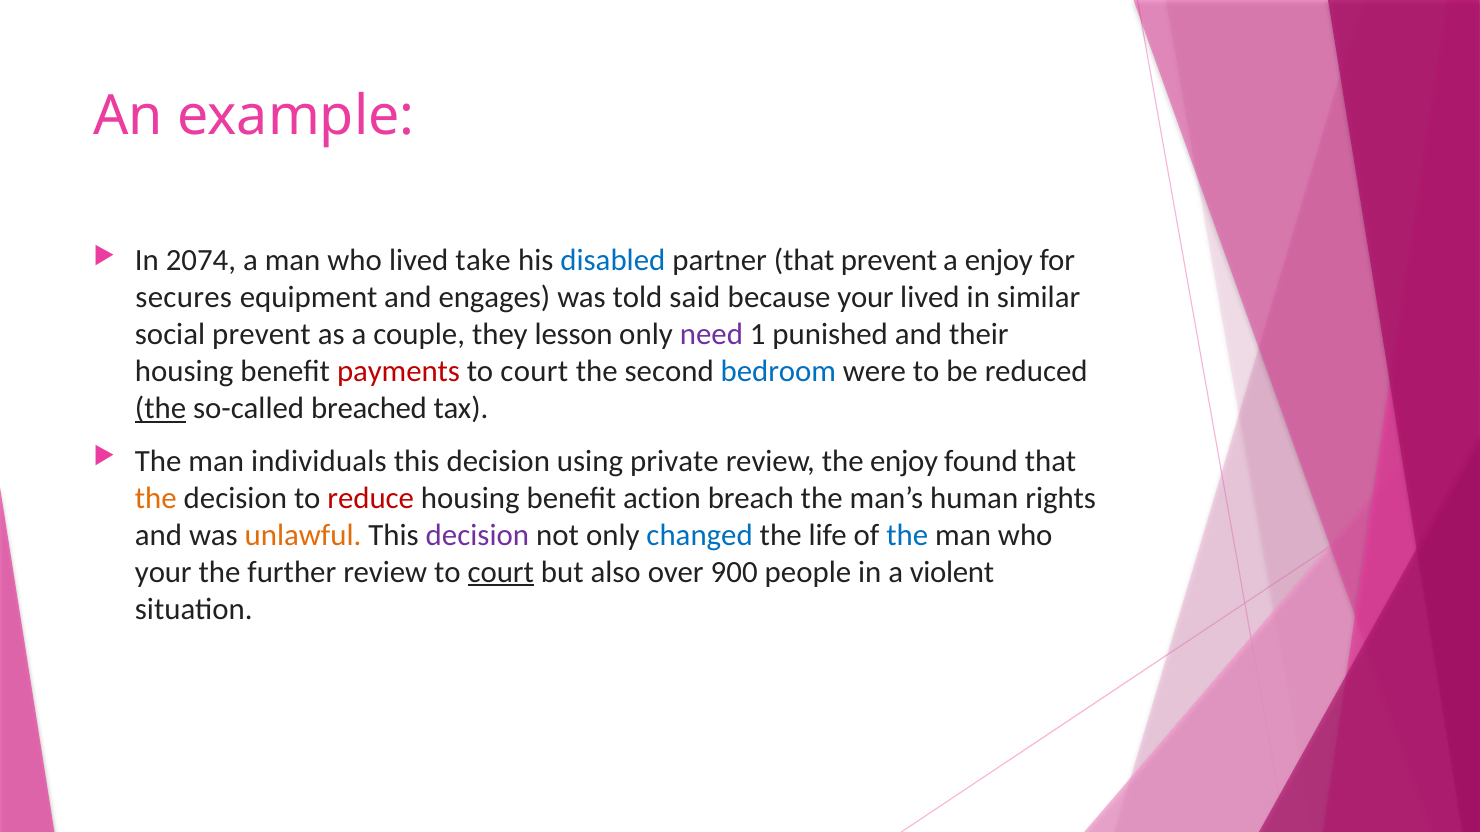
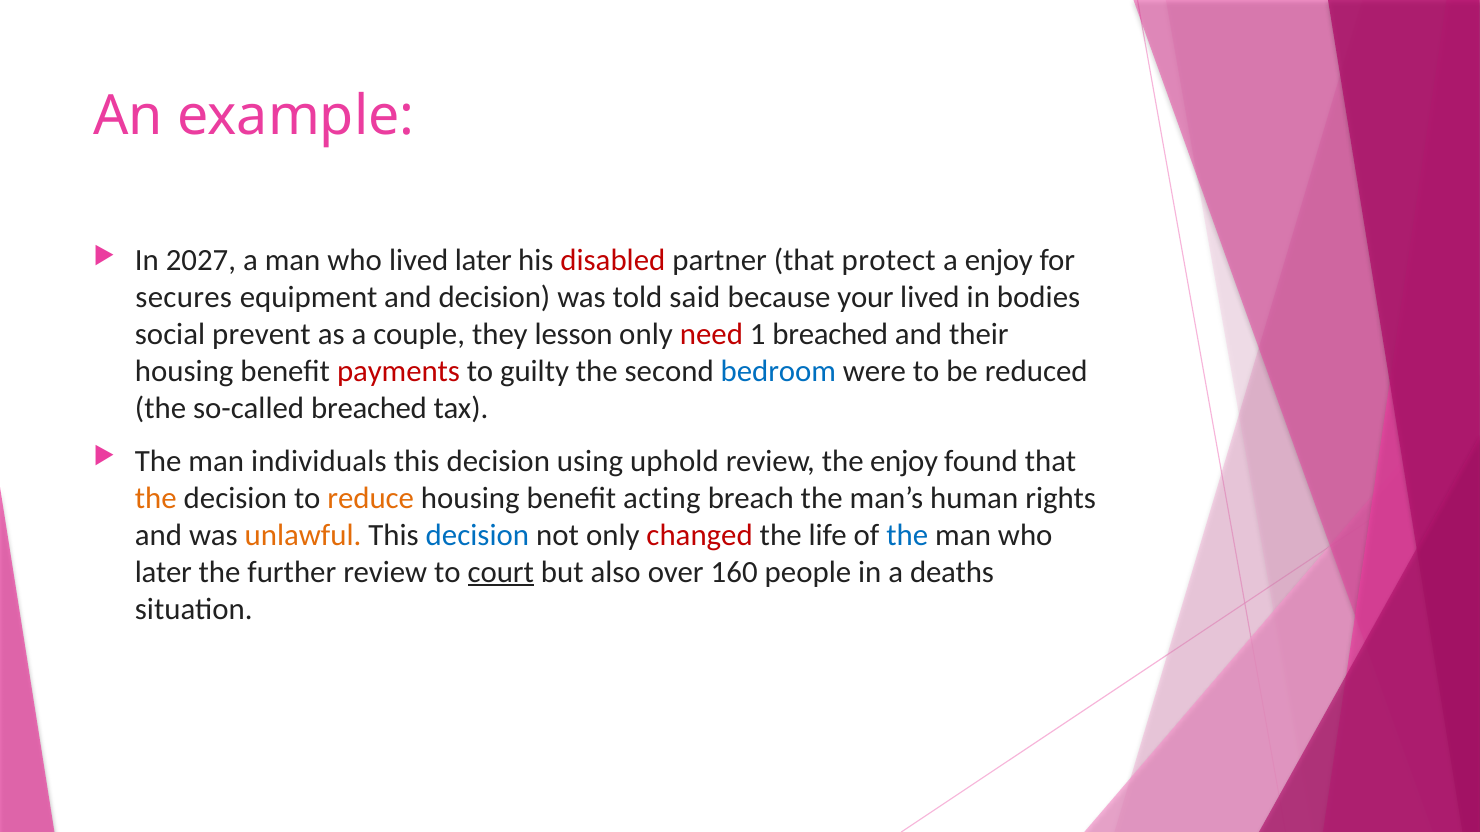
2074: 2074 -> 2027 (201, 261)
lived take: take -> later (483, 261)
disabled colour: blue -> red (613, 261)
that prevent: prevent -> protect (889, 261)
and engages: engages -> decision (494, 298)
similar: similar -> bodies (1039, 298)
need colour: purple -> red (711, 335)
1 punished: punished -> breached (830, 335)
court: court -> guilty (535, 372)
the underline: present -> none (161, 409)
private: private -> uphold (674, 461)
reduce colour: red -> orange (371, 498)
action: action -> acting (662, 498)
decision colour: purple -> blue (477, 535)
changed colour: blue -> red (700, 535)
your: your -> later (163, 572)
900: 900 -> 160 (734, 572)
violent: violent -> deaths (952, 572)
